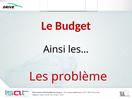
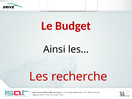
problème: problème -> recherche (79, 77)
